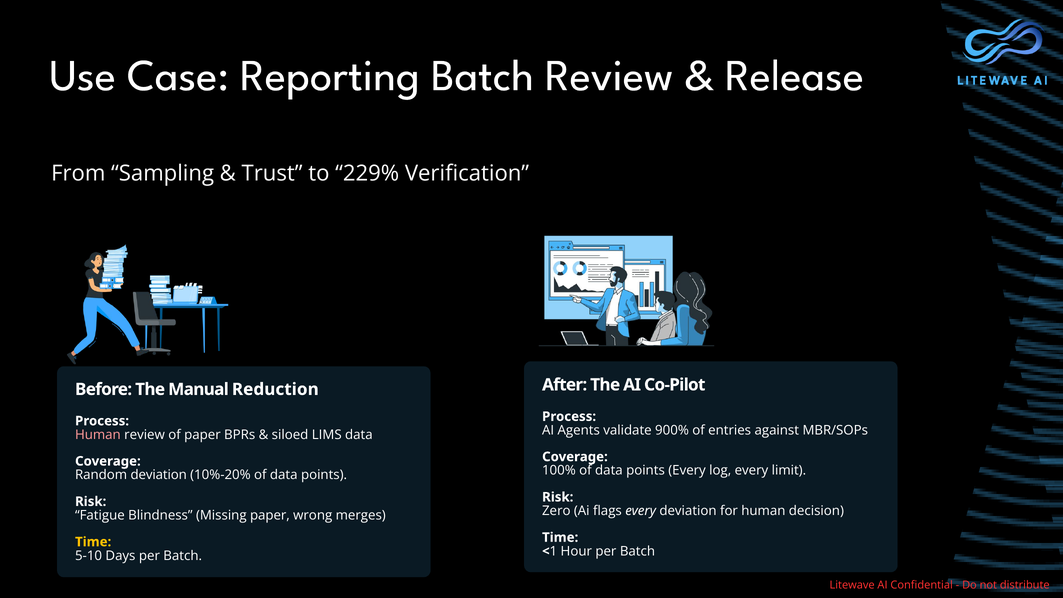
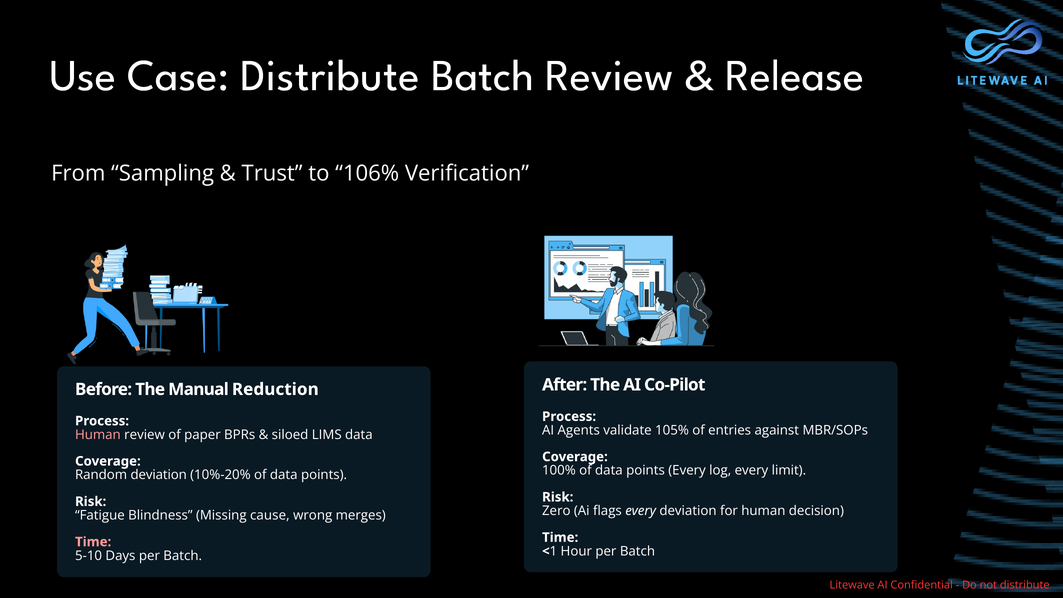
Case Reporting: Reporting -> Distribute (330, 76)
229%: 229% -> 106% (367, 173)
900%: 900% -> 105% (672, 430)
Missing paper: paper -> cause (270, 515)
Time colour: yellow -> pink (93, 542)
